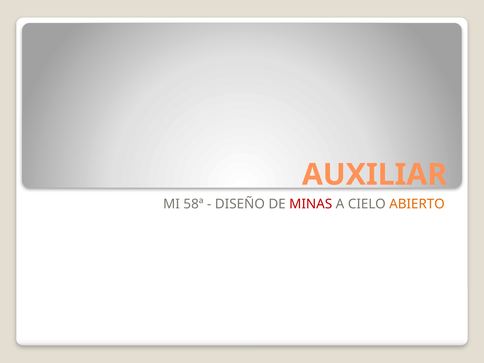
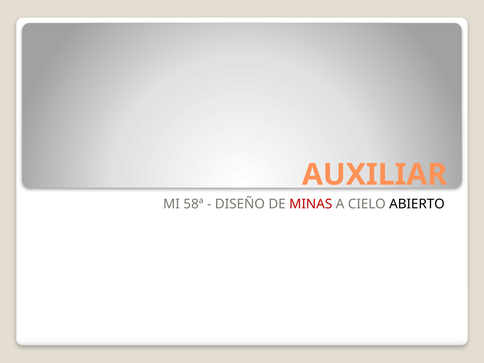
ABIERTO colour: orange -> black (417, 204)
